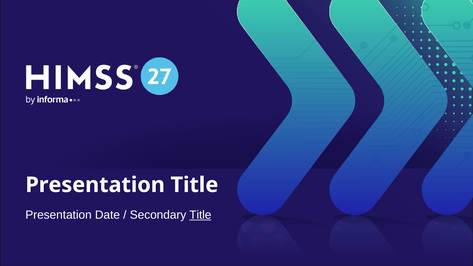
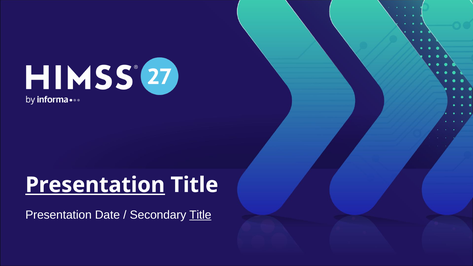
Presentation underline: none -> present (95, 185)
